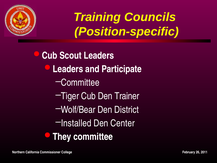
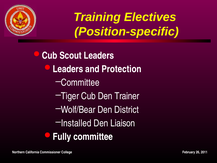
Councils: Councils -> Electives (150, 17)
Participate: Participate -> Protection (122, 69)
Center: Center -> Liaison (123, 123)
They: They -> Fully (62, 137)
